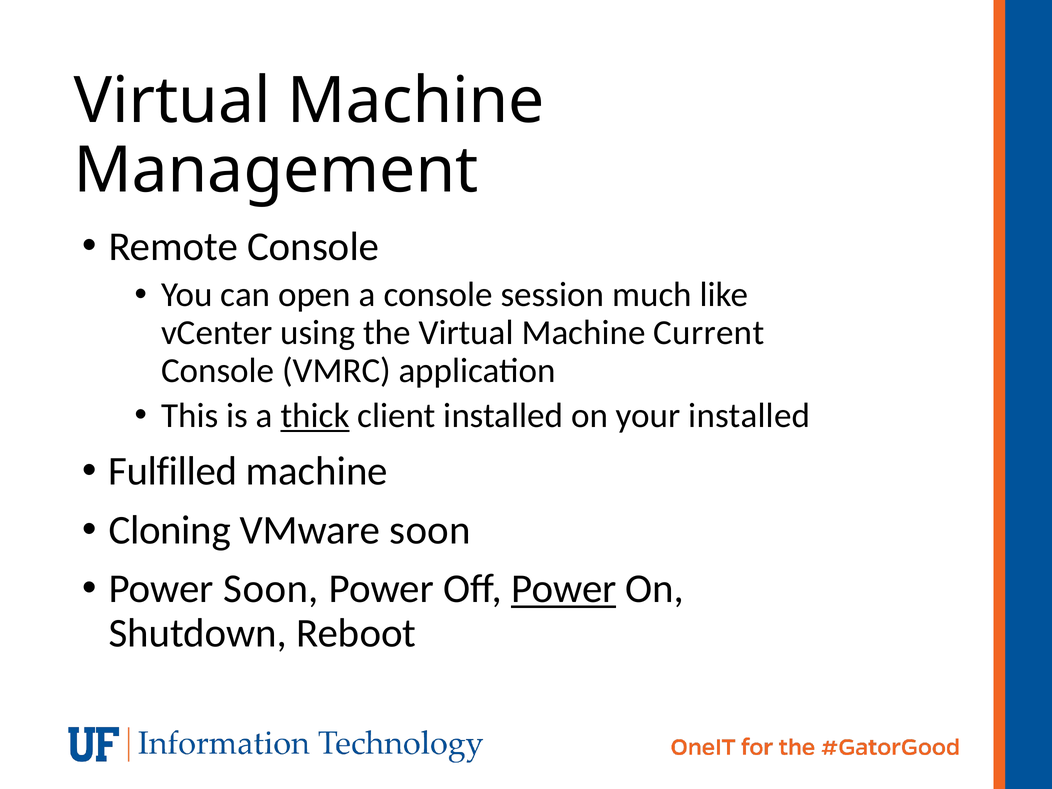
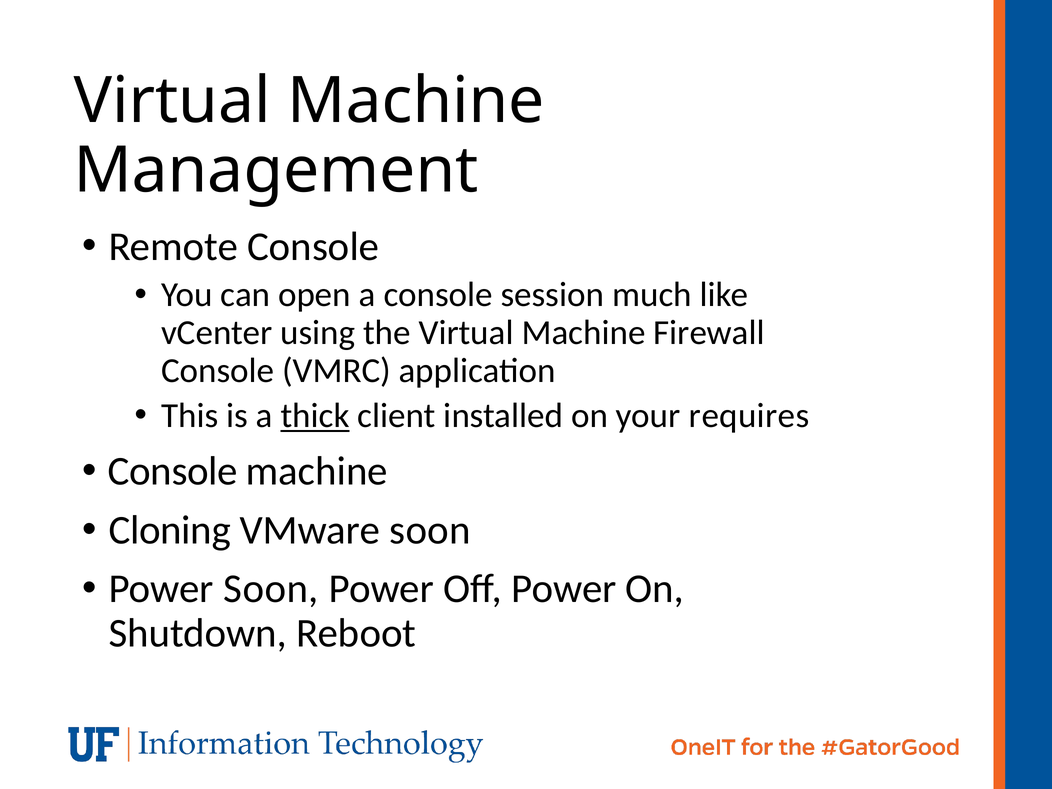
Current: Current -> Firewall (709, 333)
your installed: installed -> requires (749, 416)
Fulfilled: Fulfilled -> Console (173, 471)
Power underline: present -> none (564, 589)
